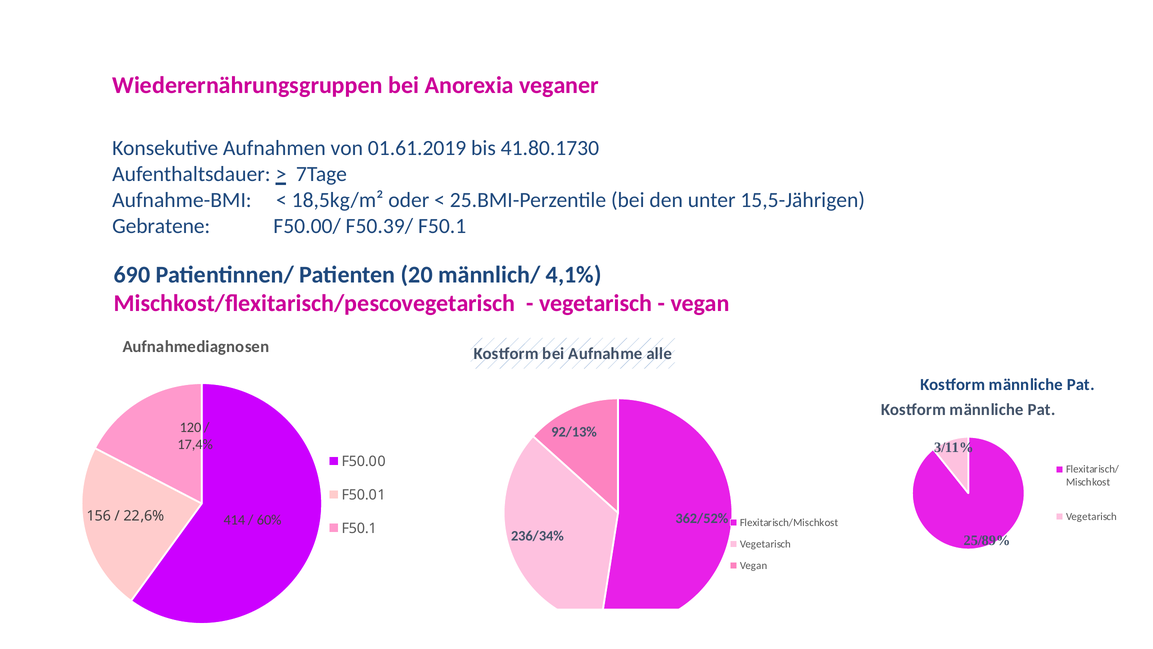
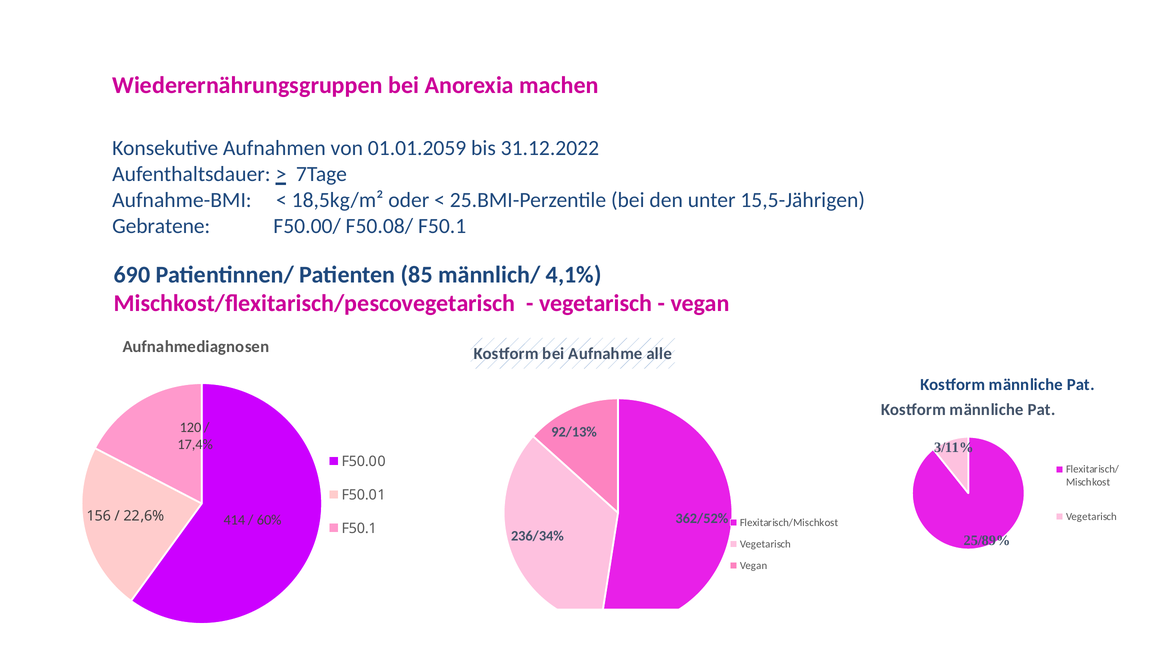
veganer: veganer -> machen (559, 85)
01.61.2019: 01.61.2019 -> 01.01.2059 (417, 148)
41.80.1730: 41.80.1730 -> 31.12.2022 (550, 148)
F50.39/: F50.39/ -> F50.08/ (379, 226)
20: 20 -> 85 (417, 274)
